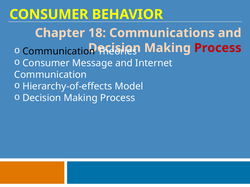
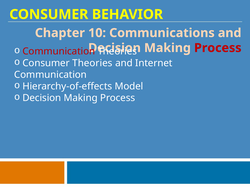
18: 18 -> 10 (97, 33)
Communication colour: black -> red (59, 52)
Consumer Message: Message -> Theories (92, 63)
